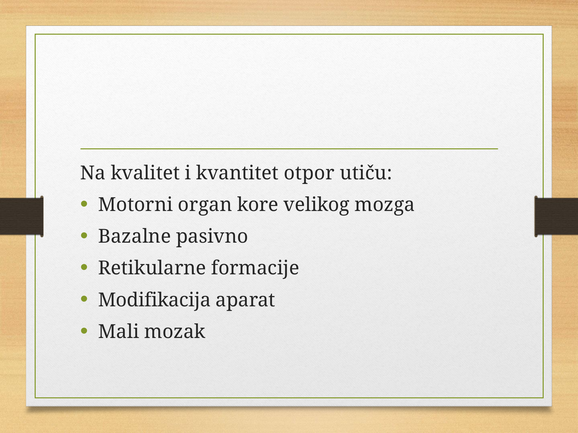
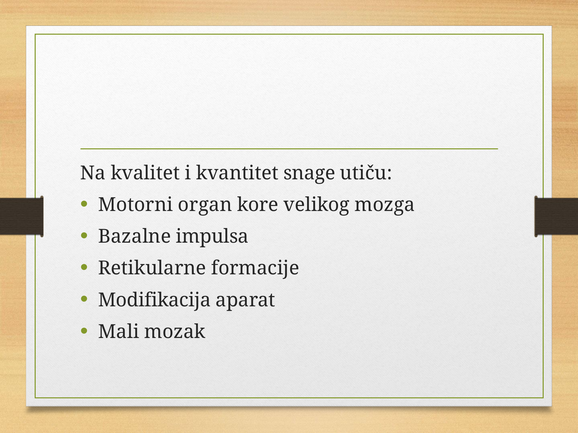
otpor: otpor -> snage (309, 173)
pasivno: pasivno -> impulsa (212, 237)
